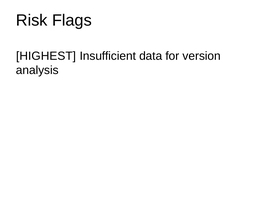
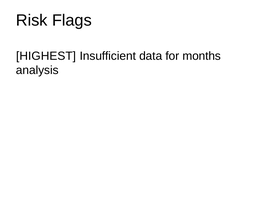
version: version -> months (202, 56)
